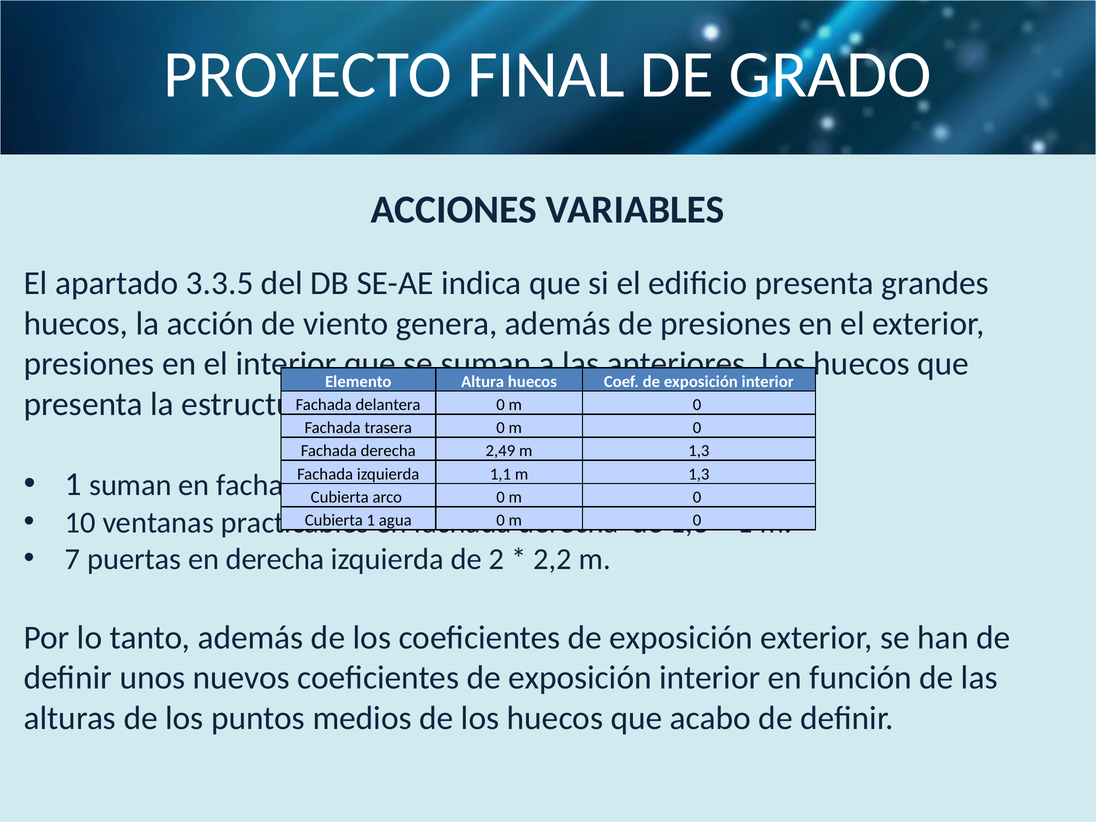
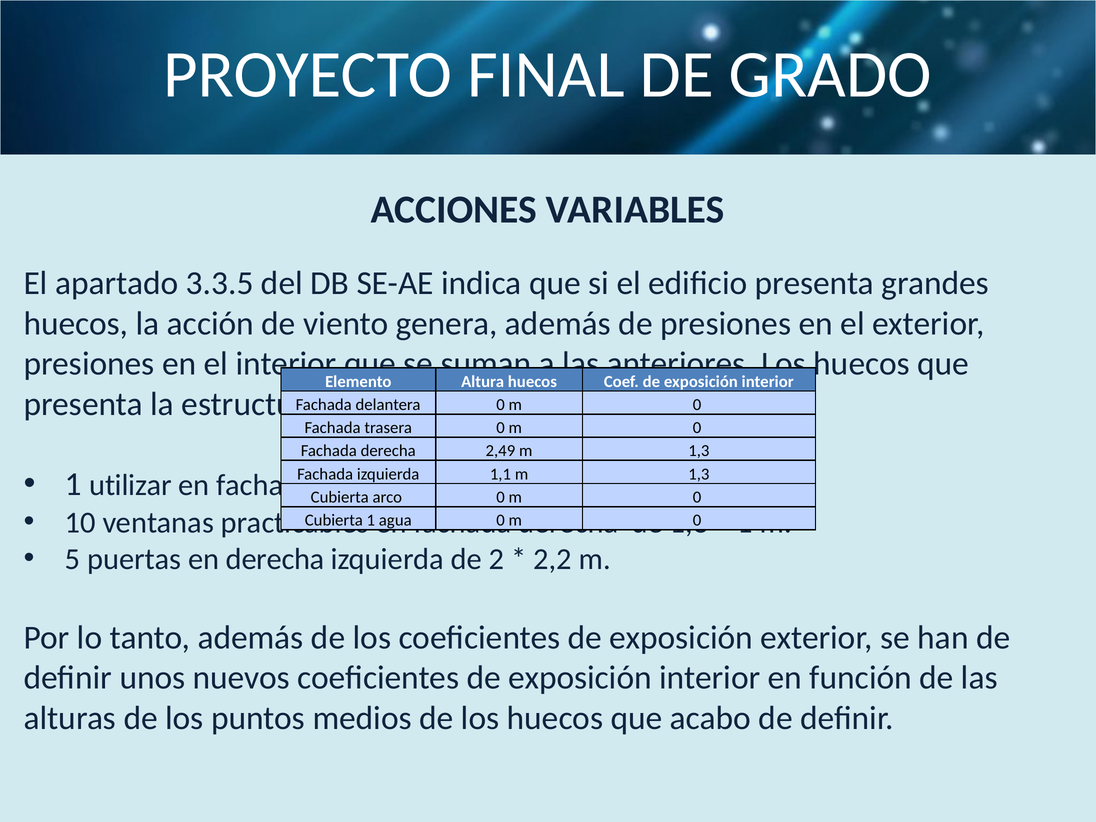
1 suman: suman -> utilizar (130, 485)
7: 7 -> 5 (73, 559)
